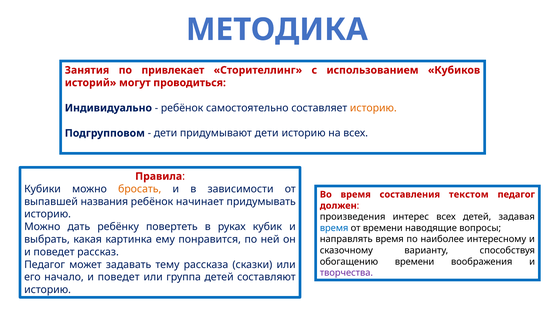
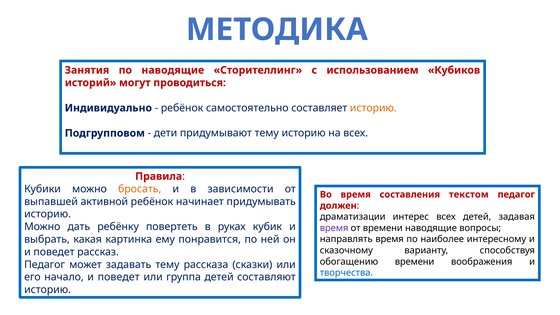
по привлекает: привлекает -> наводящие (173, 70)
придумывают дети: дети -> тему (267, 133)
названия: названия -> активной (104, 202)
произведения: произведения -> драматизации (353, 217)
время colour: blue -> purple (334, 228)
творчества colour: purple -> blue (346, 273)
